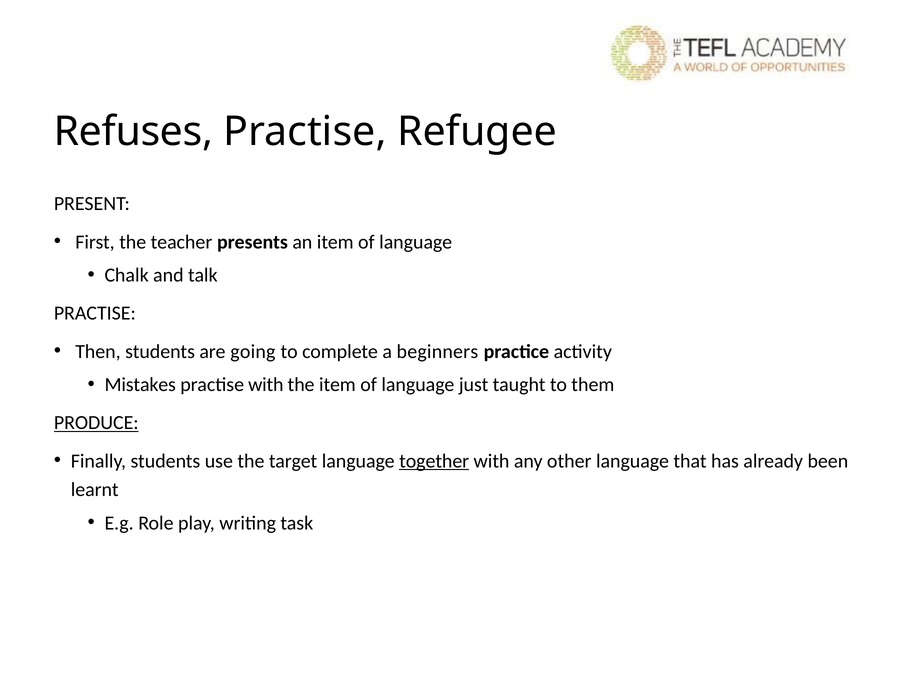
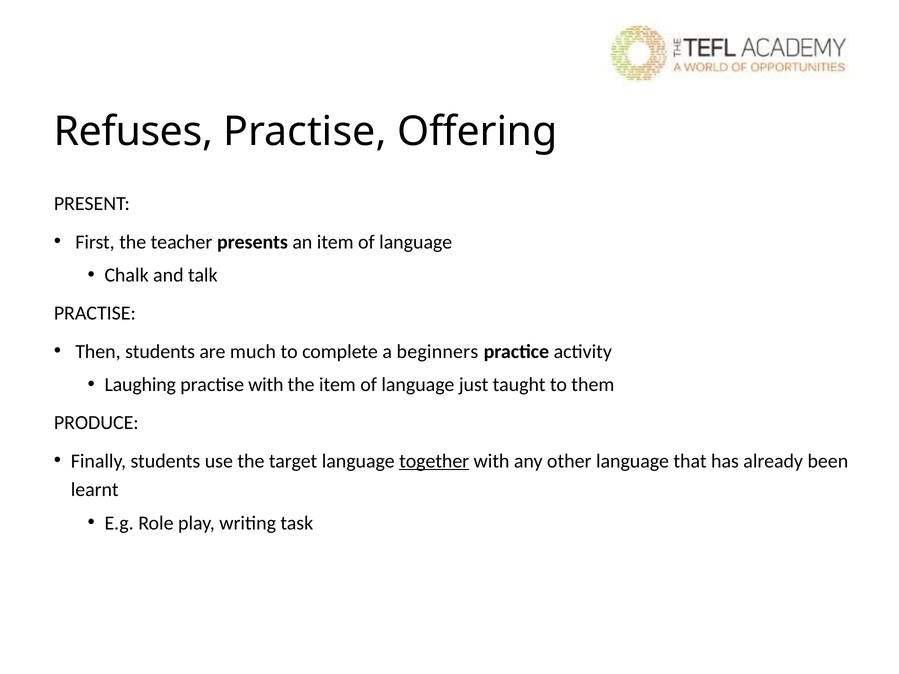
Refugee: Refugee -> Offering (477, 132)
going: going -> much (253, 352)
Mistakes: Mistakes -> Laughing (140, 385)
PRODUCE underline: present -> none (96, 423)
